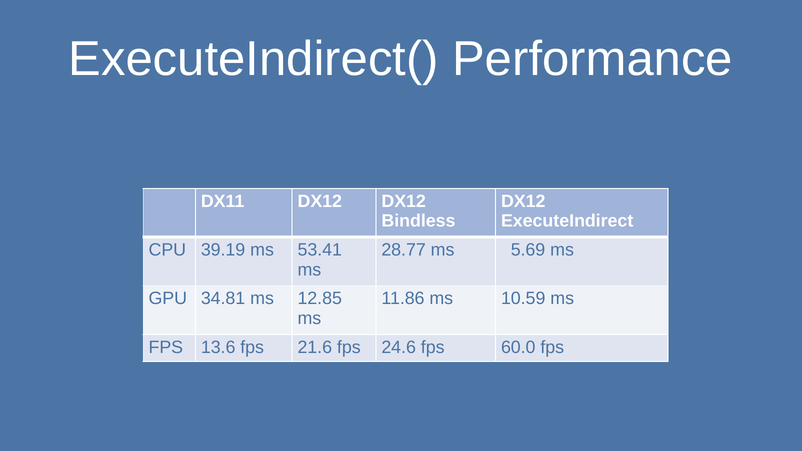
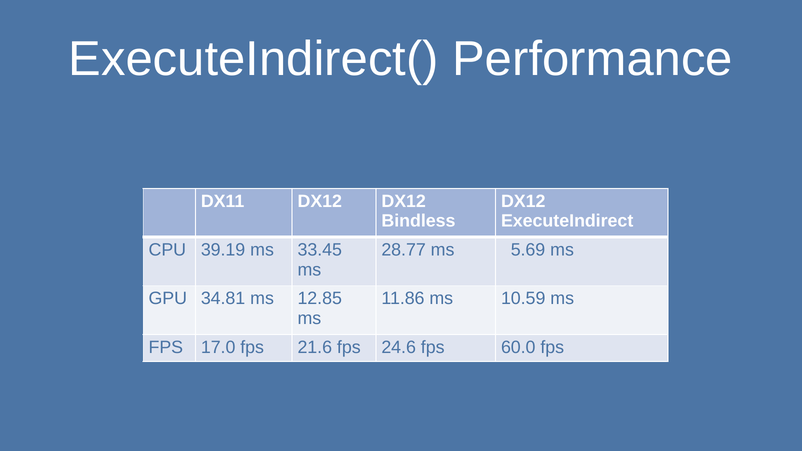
53.41: 53.41 -> 33.45 (320, 250)
13.6: 13.6 -> 17.0 (218, 347)
